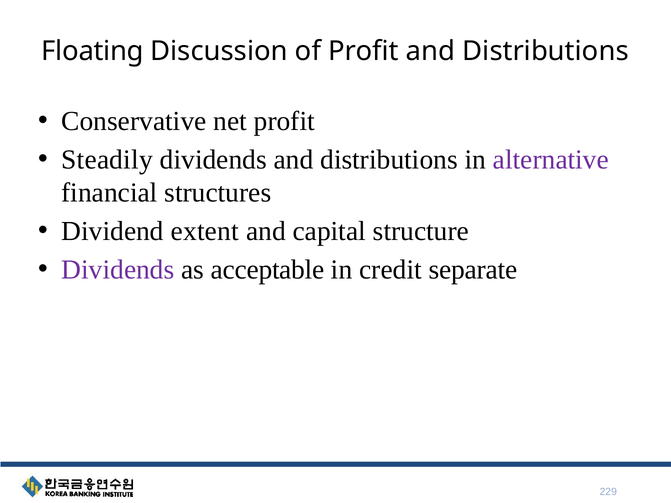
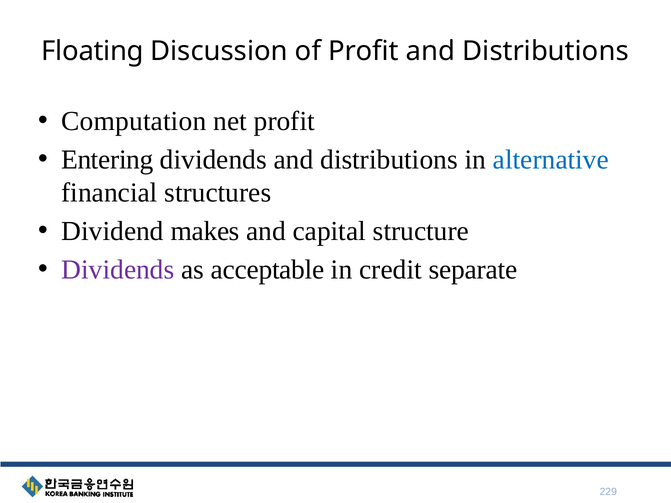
Conservative: Conservative -> Computation (134, 121)
Steadily: Steadily -> Entering (107, 160)
alternative colour: purple -> blue (551, 160)
extent: extent -> makes (205, 231)
